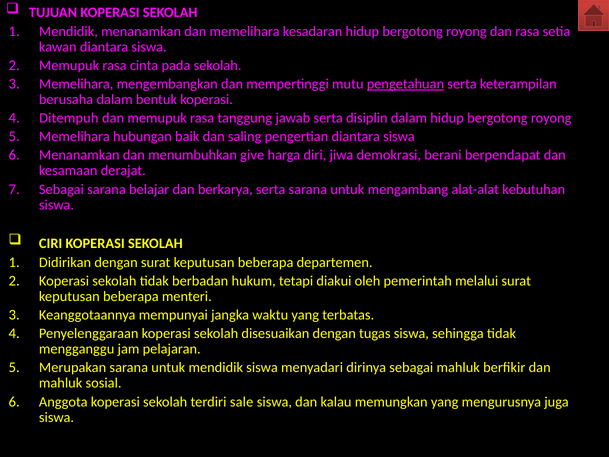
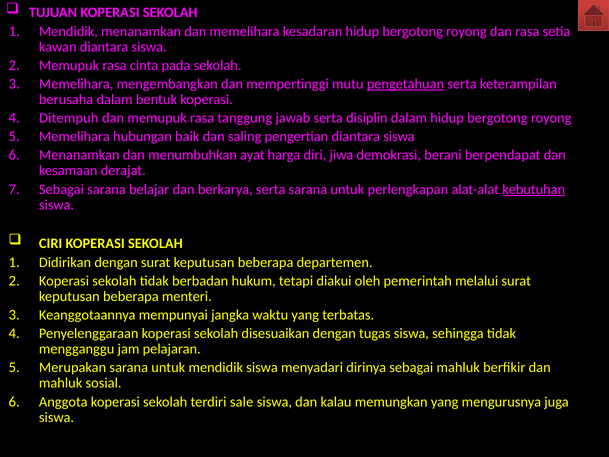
give: give -> ayat (252, 155)
mengambang: mengambang -> perlengkapan (408, 189)
kebutuhan underline: none -> present (534, 189)
